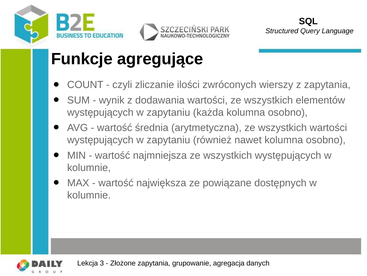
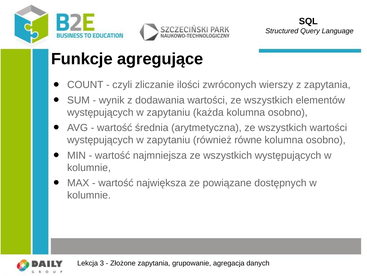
nawet: nawet -> równe (248, 140)
